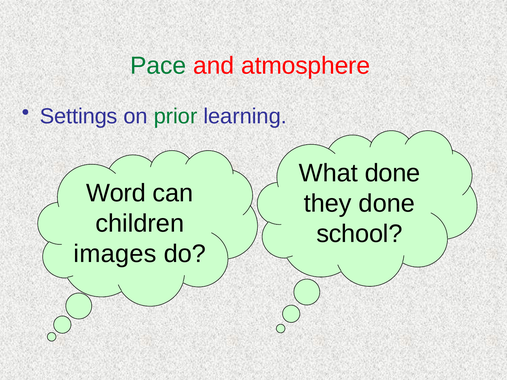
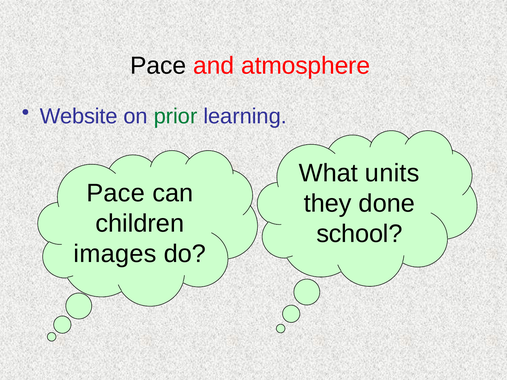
Pace colour: green -> black (158, 66)
Settings: Settings -> Website (79, 116)
What done: done -> units (392, 173)
Word: Word -> Pace (116, 193)
